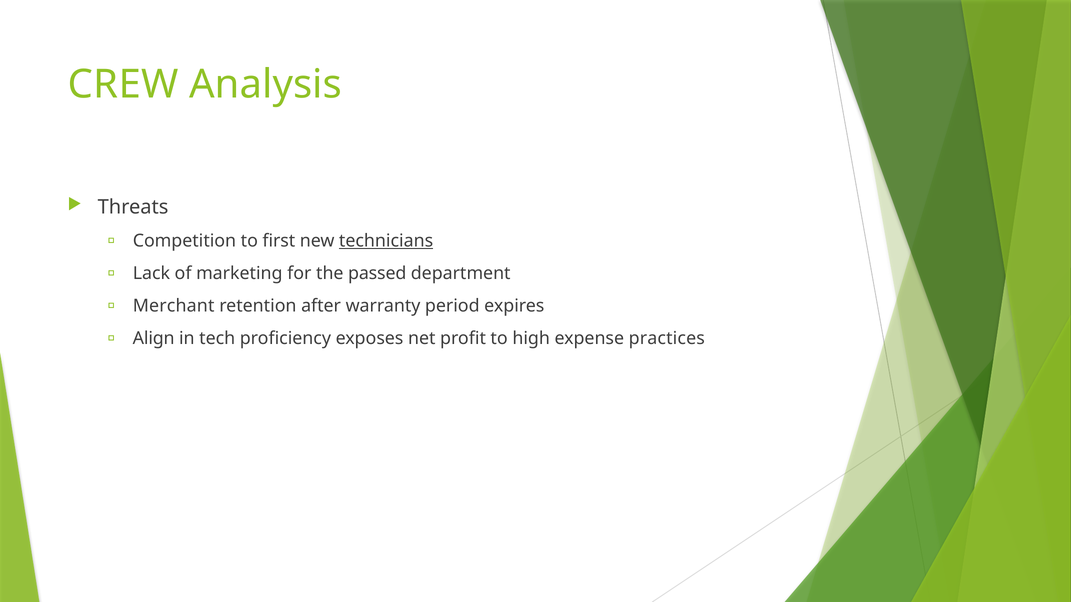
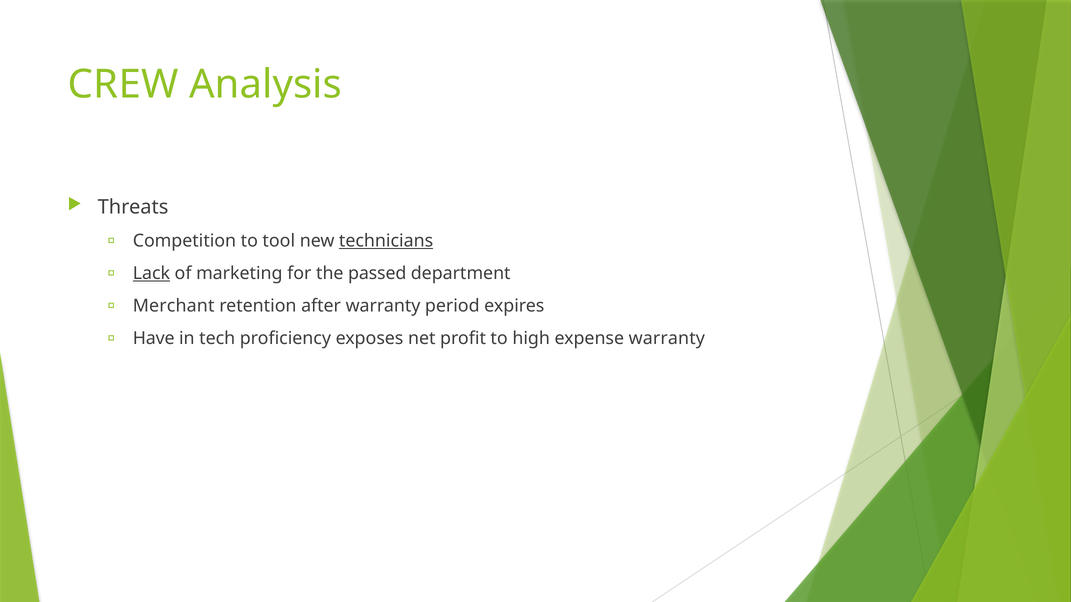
first: first -> tool (279, 241)
Lack underline: none -> present (151, 274)
Align: Align -> Have (154, 339)
expense practices: practices -> warranty (667, 339)
